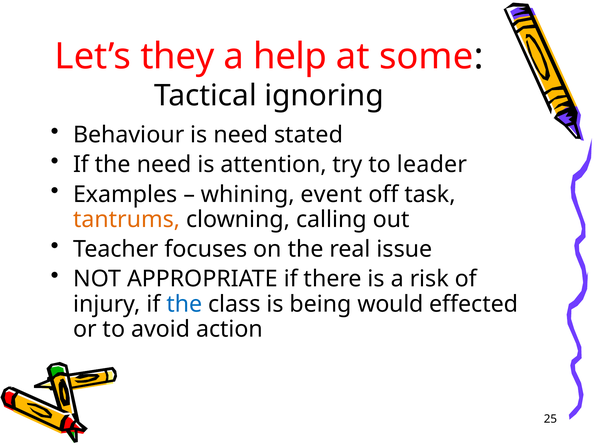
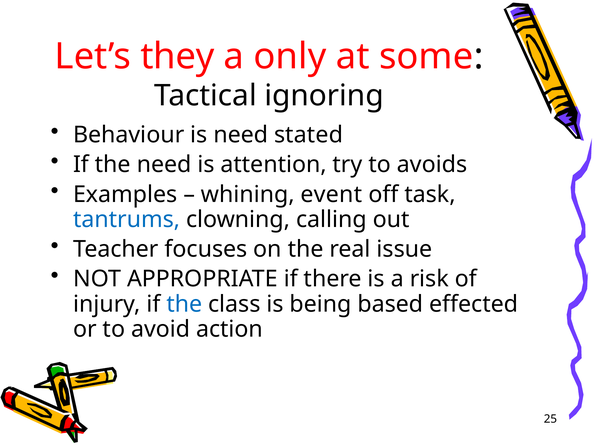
help: help -> only (290, 56)
leader: leader -> avoids (432, 165)
tantrums colour: orange -> blue (127, 219)
would: would -> based (390, 304)
